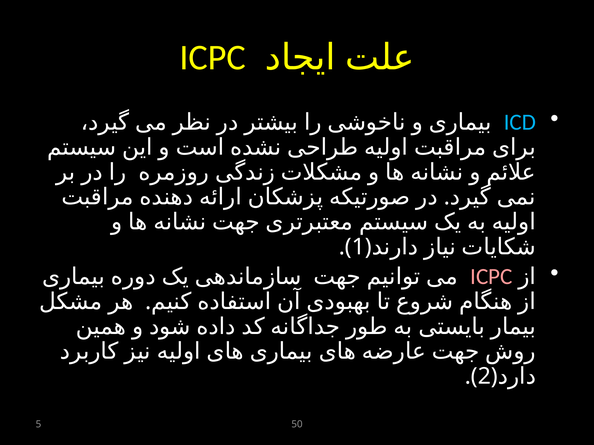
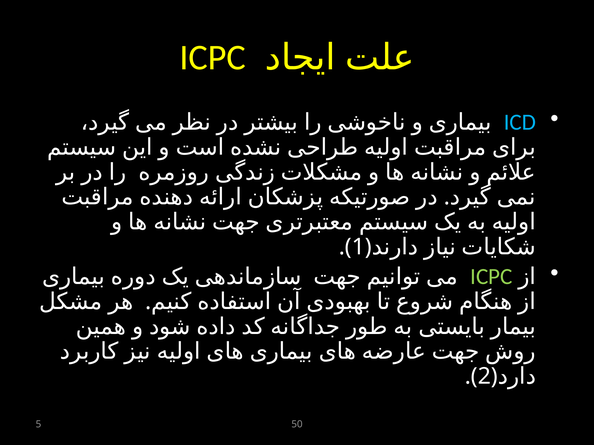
ICPC colour: pink -> light green (491, 277)
